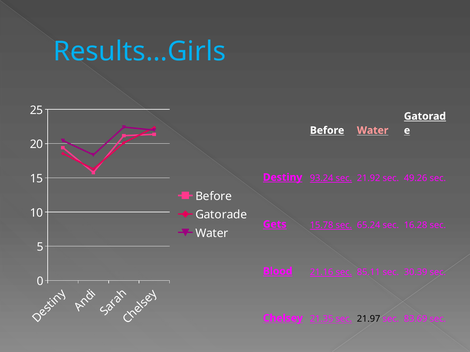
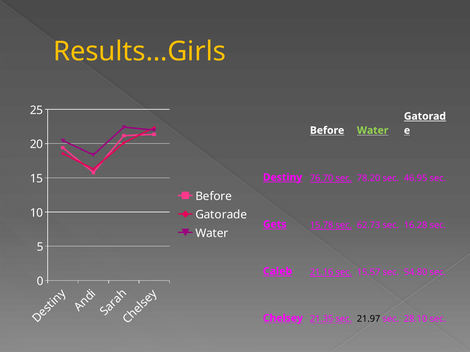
Results…Girls colour: light blue -> yellow (139, 52)
Water colour: pink -> light green (373, 131)
93.24: 93.24 -> 76.70 (322, 178)
21.92: 21.92 -> 78.20 (369, 178)
49.26: 49.26 -> 46.95 (416, 178)
65.24: 65.24 -> 62.73 (369, 225)
Blood: Blood -> Caleb (278, 272)
85.11: 85.11 -> 15.57 (369, 272)
30.39: 30.39 -> 54.80 (416, 272)
83.69: 83.69 -> 28.10 (416, 319)
